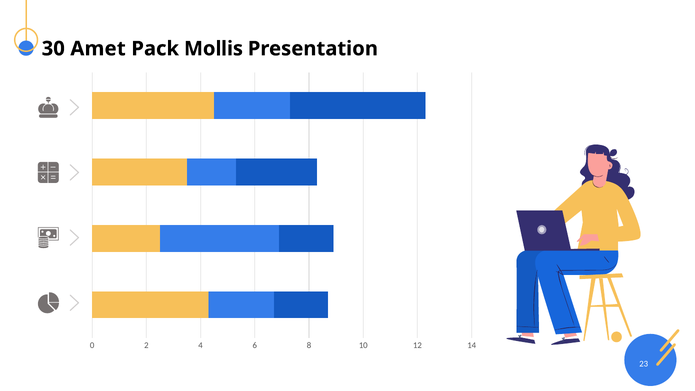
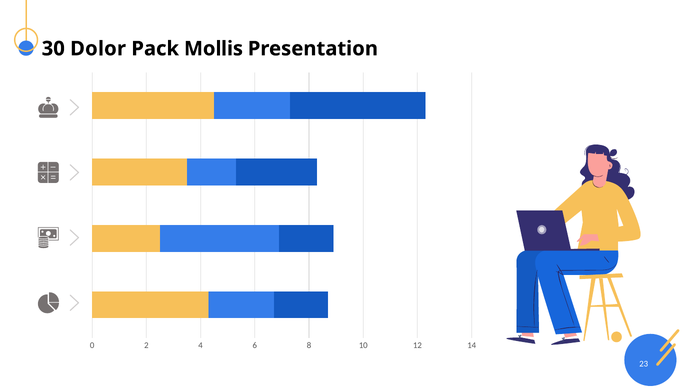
Amet: Amet -> Dolor (98, 49)
